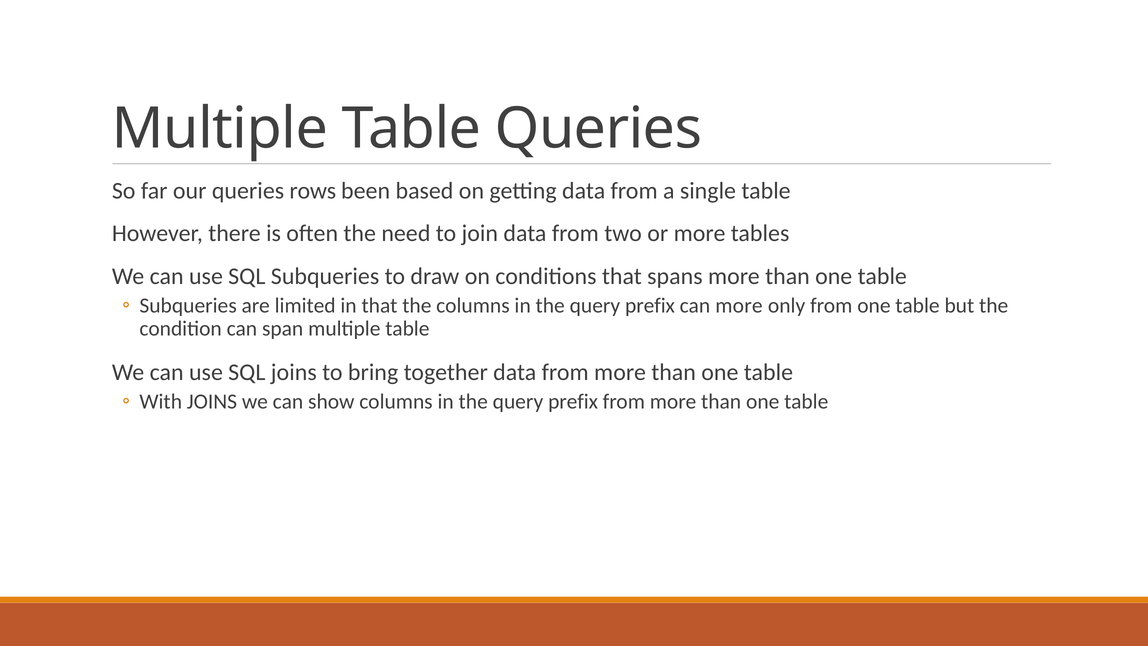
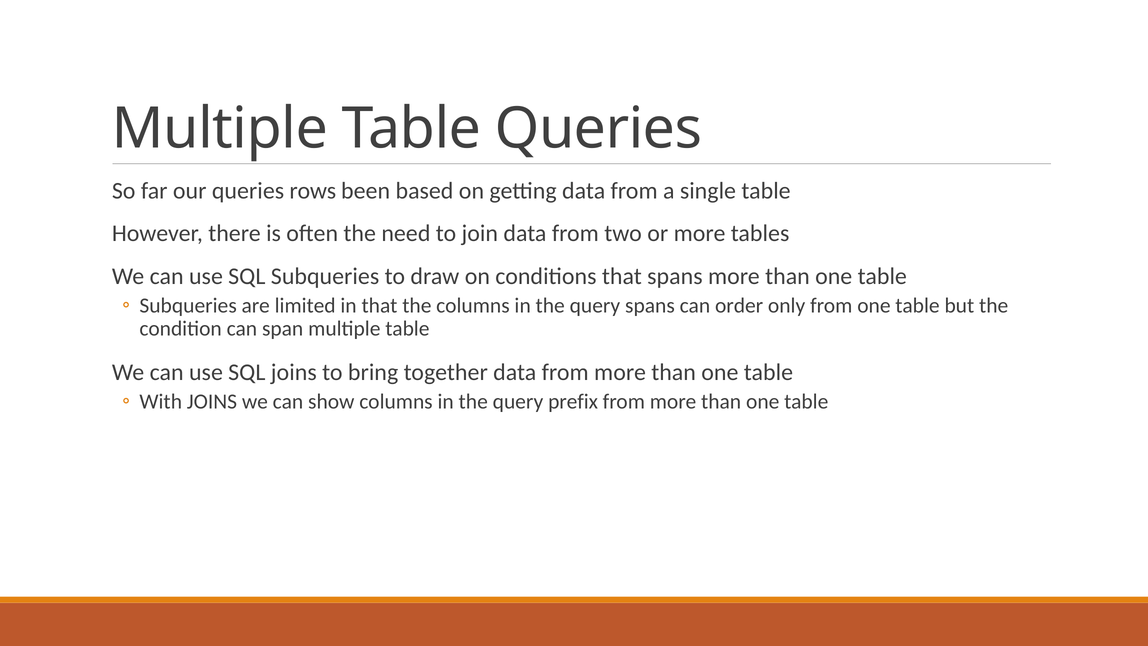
prefix: prefix -> spans (650, 305)
can more: more -> order (739, 305)
